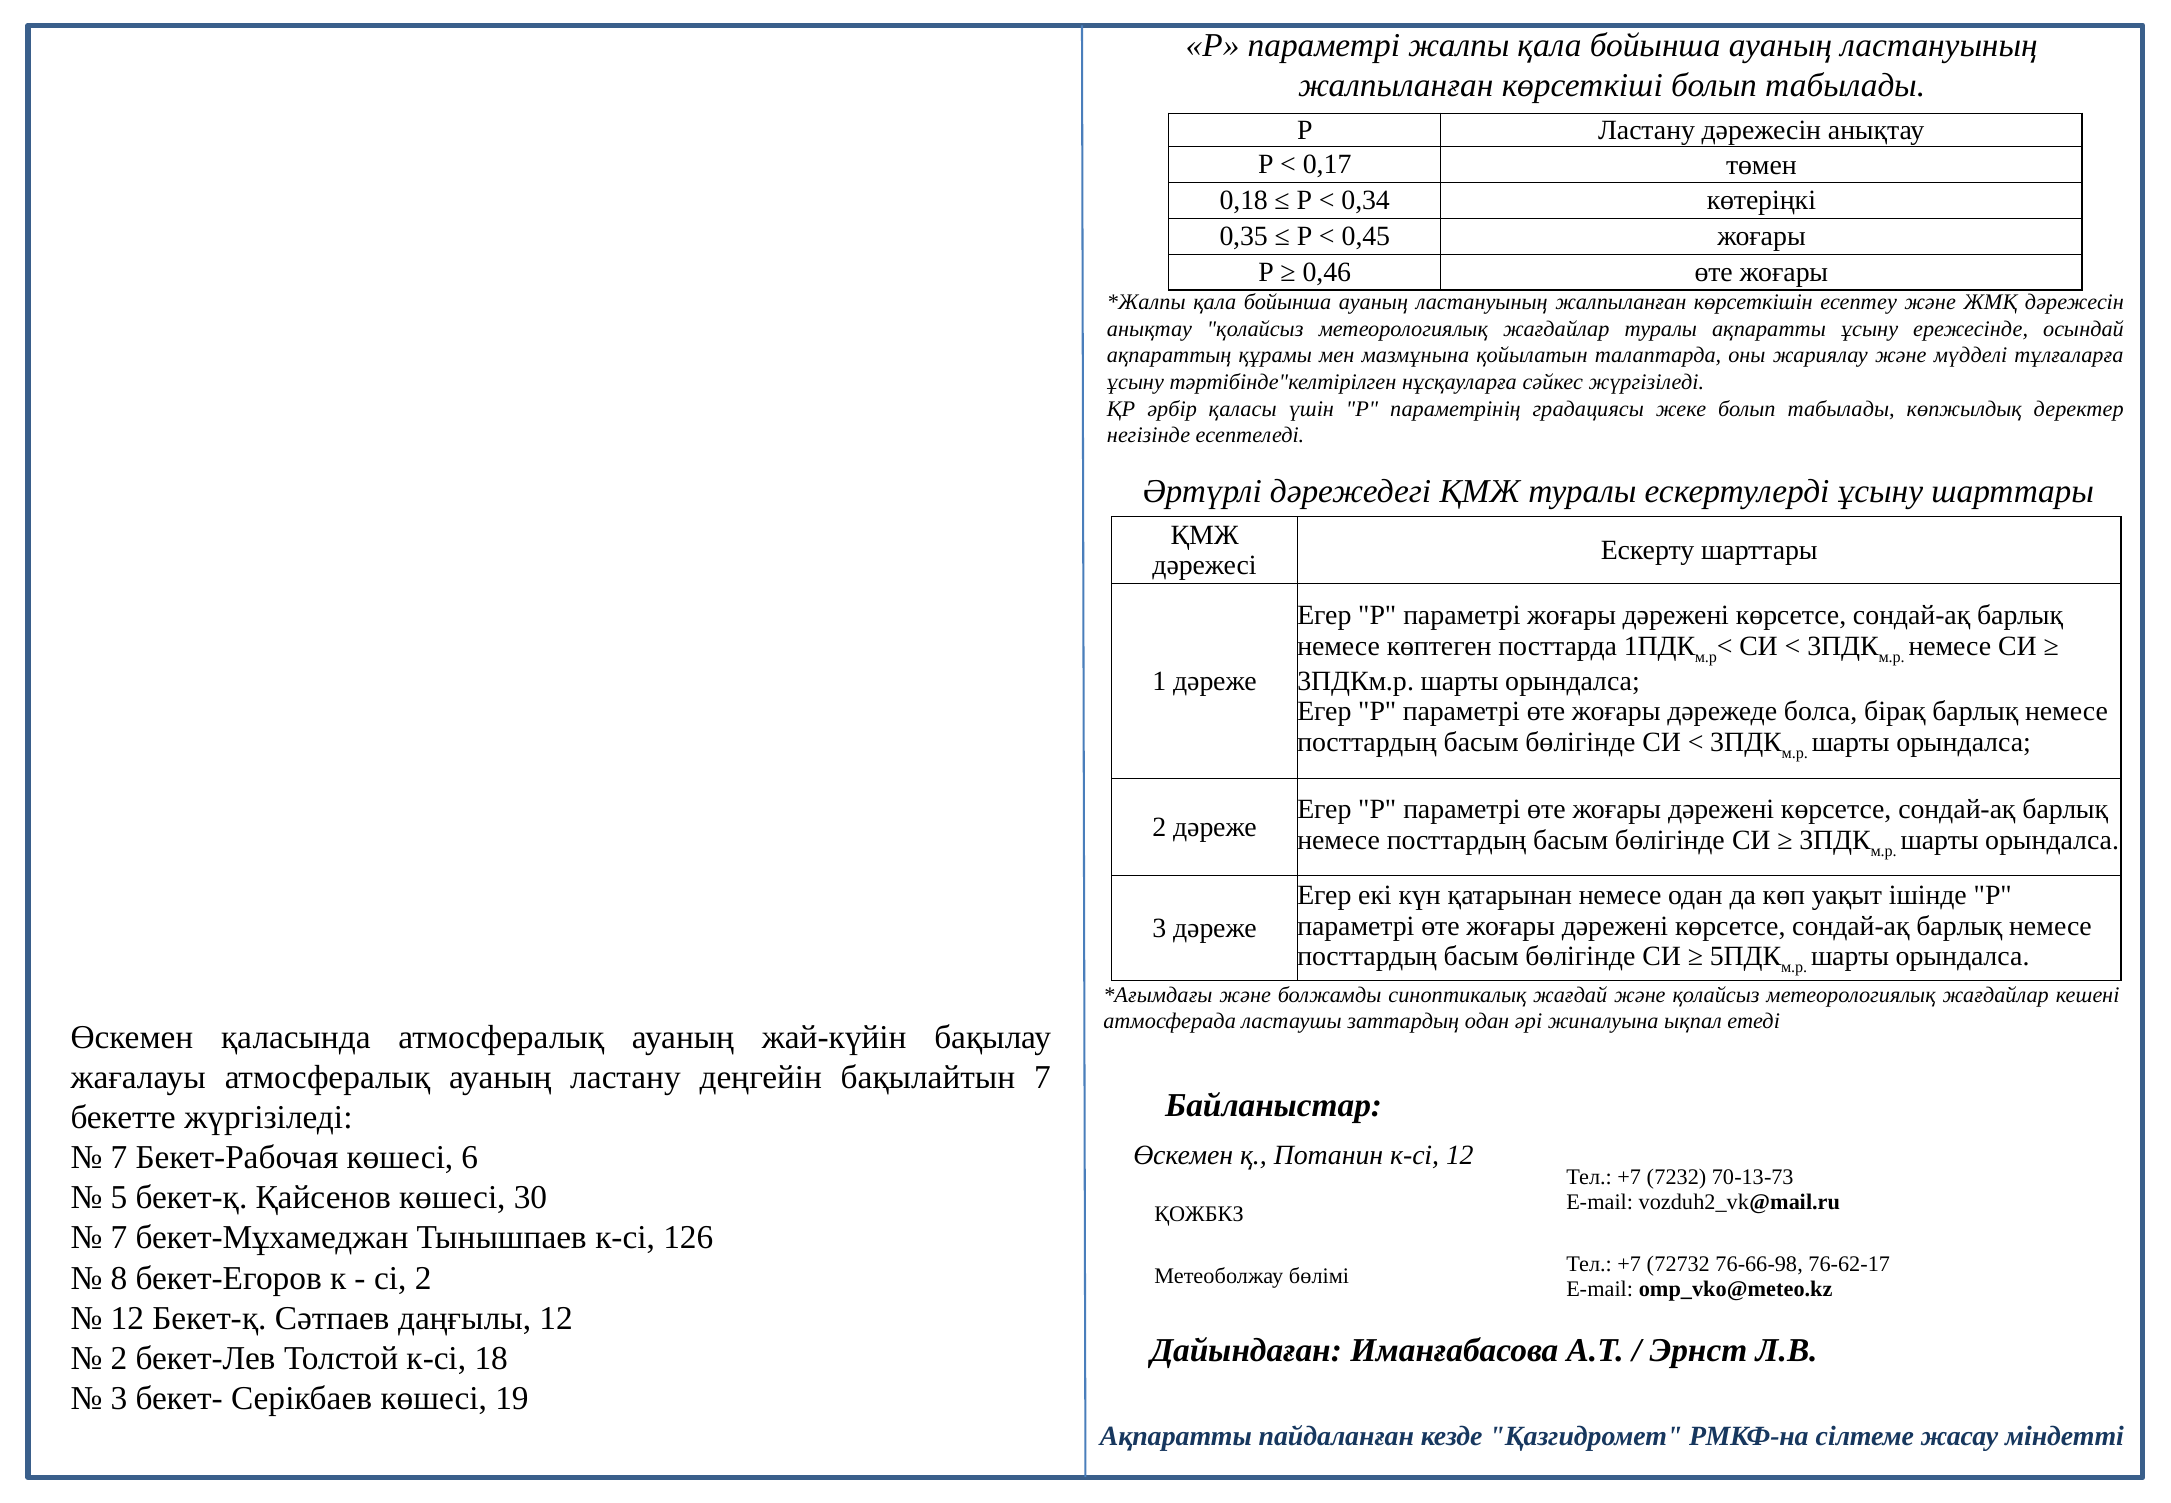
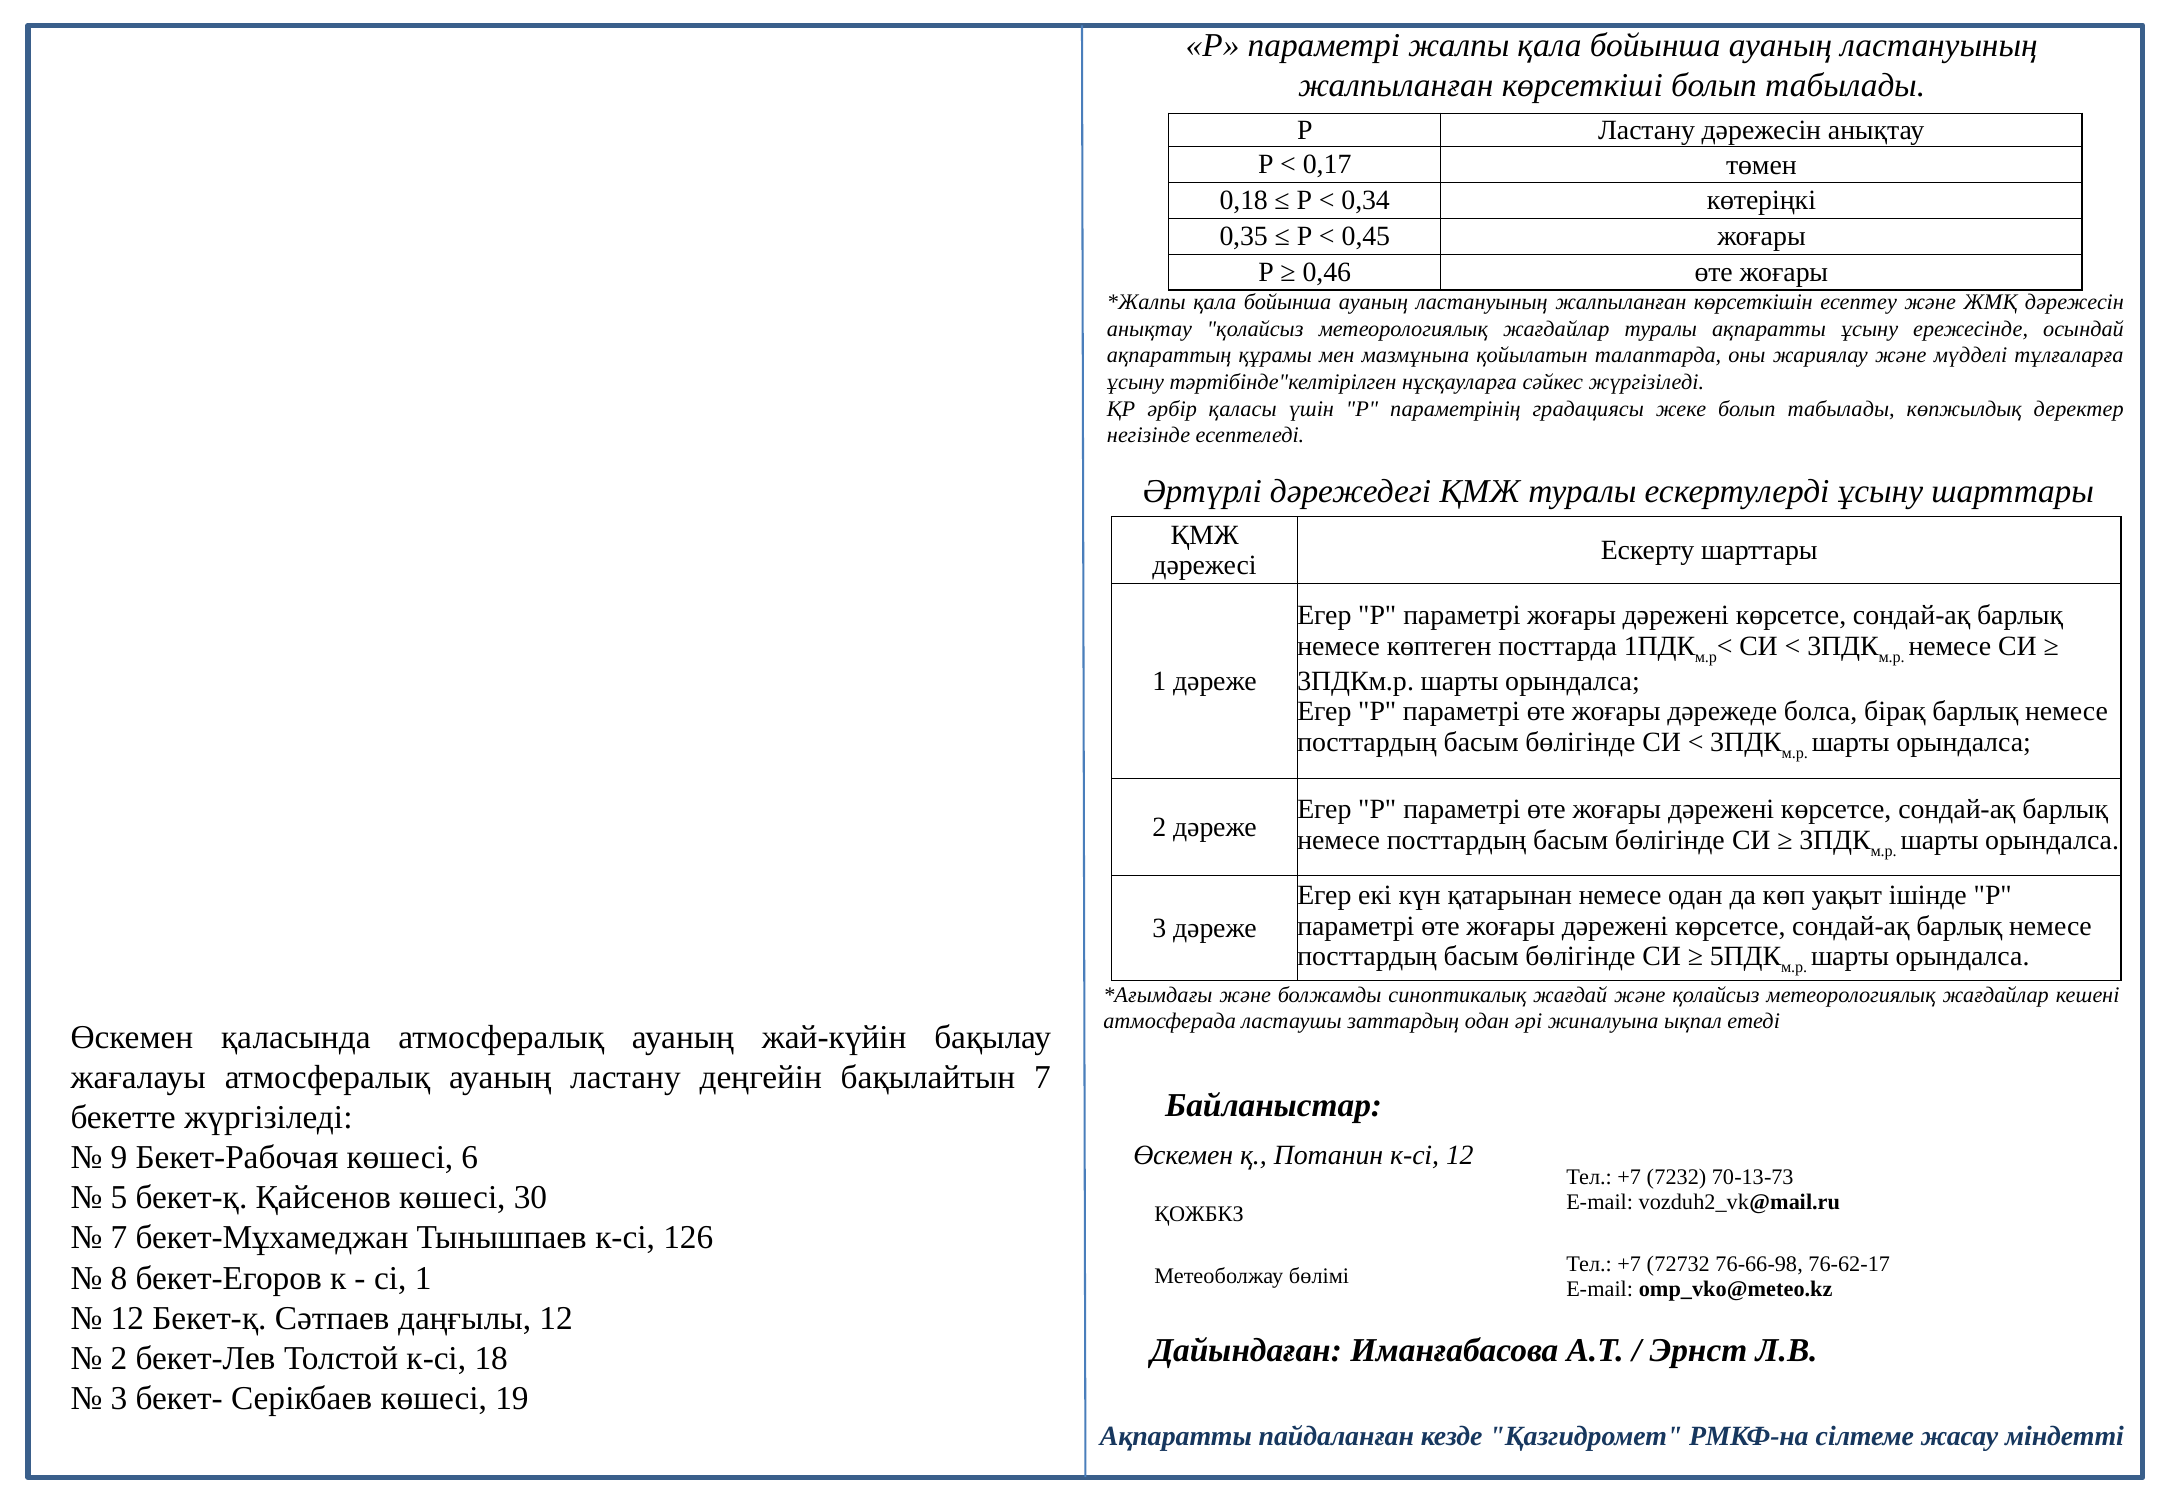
7: 7 -> 9 (119, 1158)
сі 2: 2 -> 1 (423, 1278)
